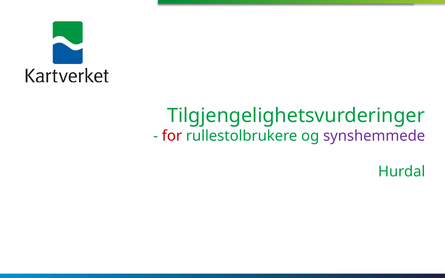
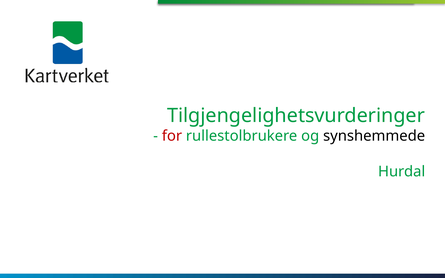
synshemmede colour: purple -> black (374, 136)
